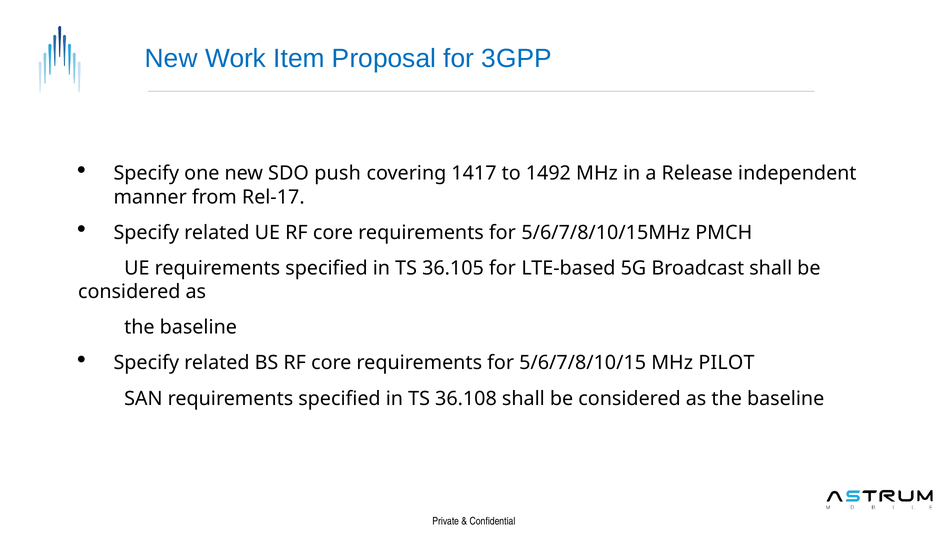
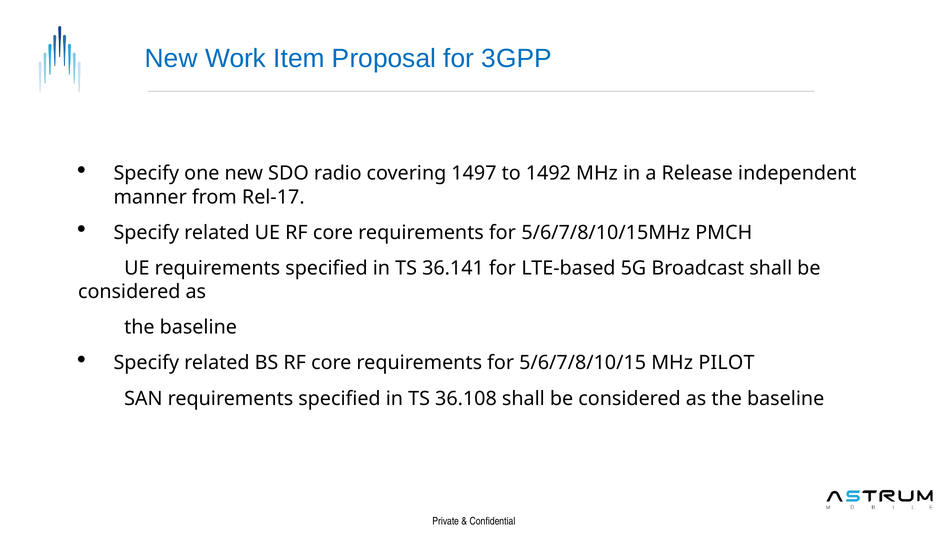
push: push -> radio (338, 173)
1417: 1417 -> 1497 (474, 173)
36.105: 36.105 -> 36.141 (453, 268)
